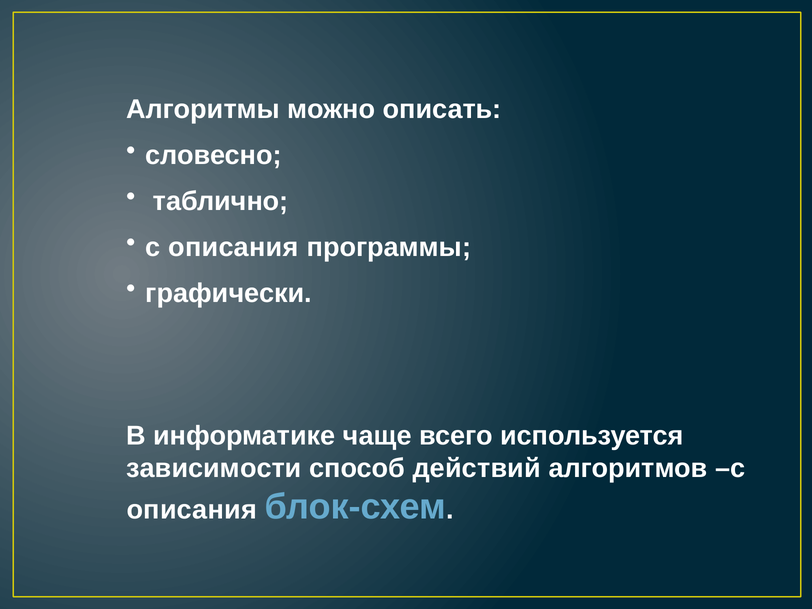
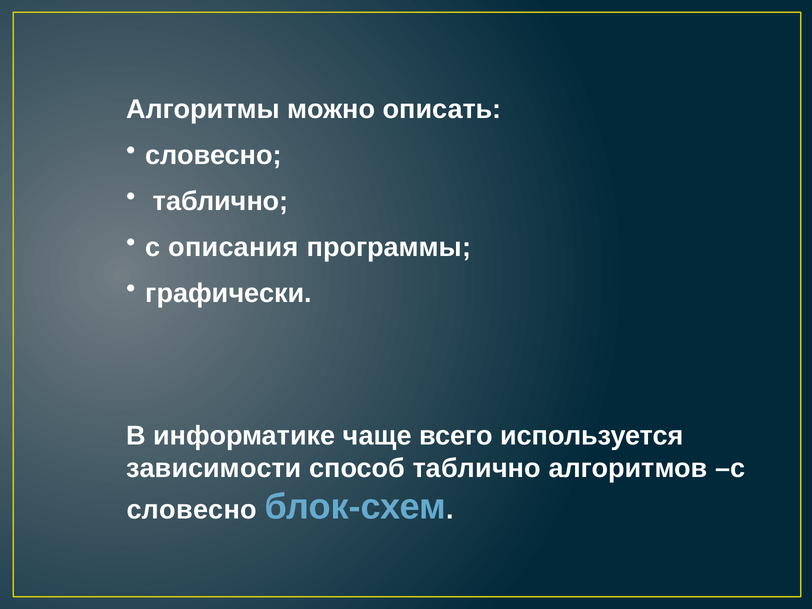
способ действий: действий -> таблично (477, 468)
описания: описания -> словесно (192, 510)
